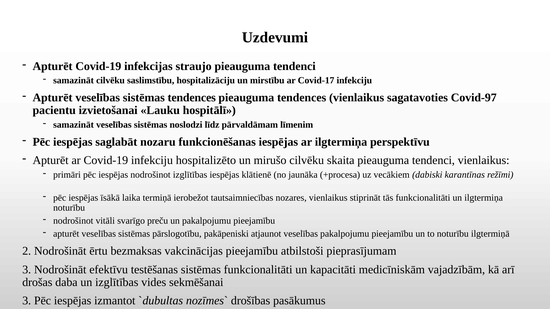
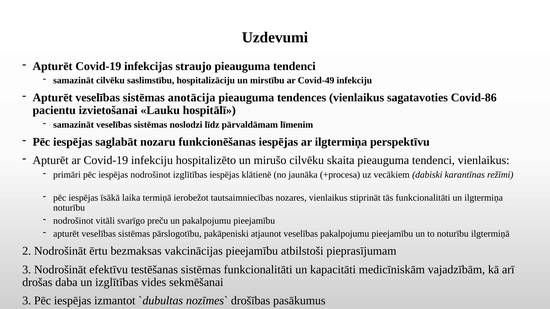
Covid-17: Covid-17 -> Covid-49 (316, 81)
sistēmas tendences: tendences -> anotācija (192, 98)
Covid-97: Covid-97 -> Covid-86 (474, 98)
